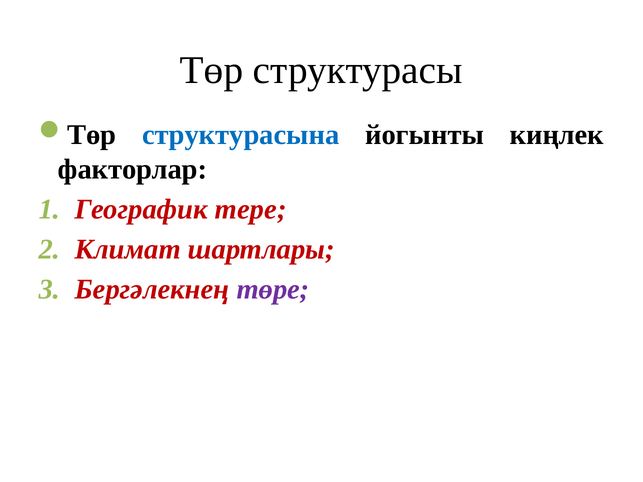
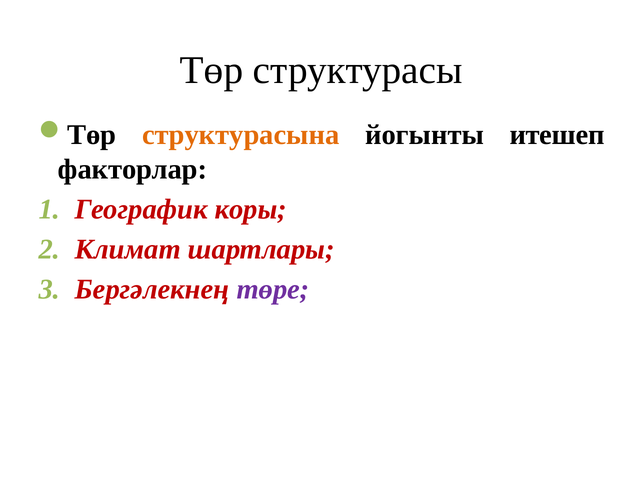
структурасына colour: blue -> orange (241, 135)
киңлек: киңлек -> итешеп (557, 135)
тере: тере -> коры (251, 209)
